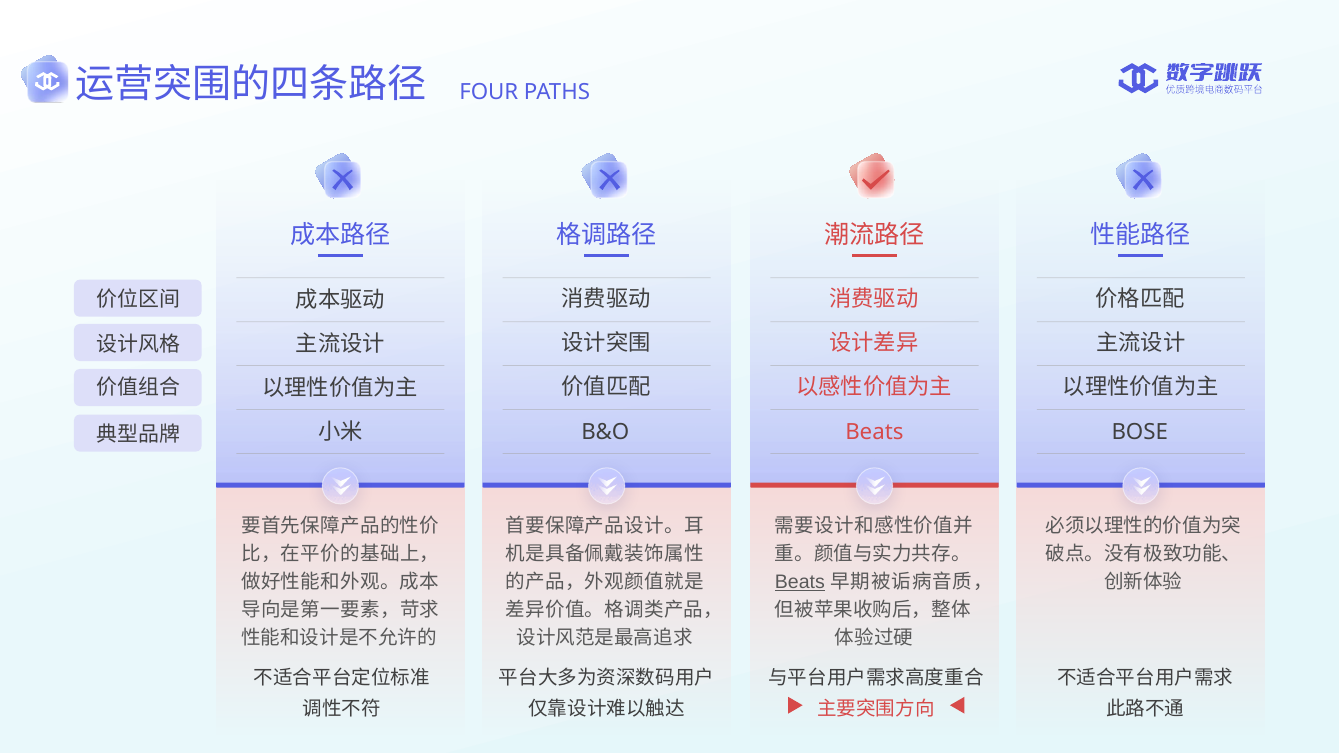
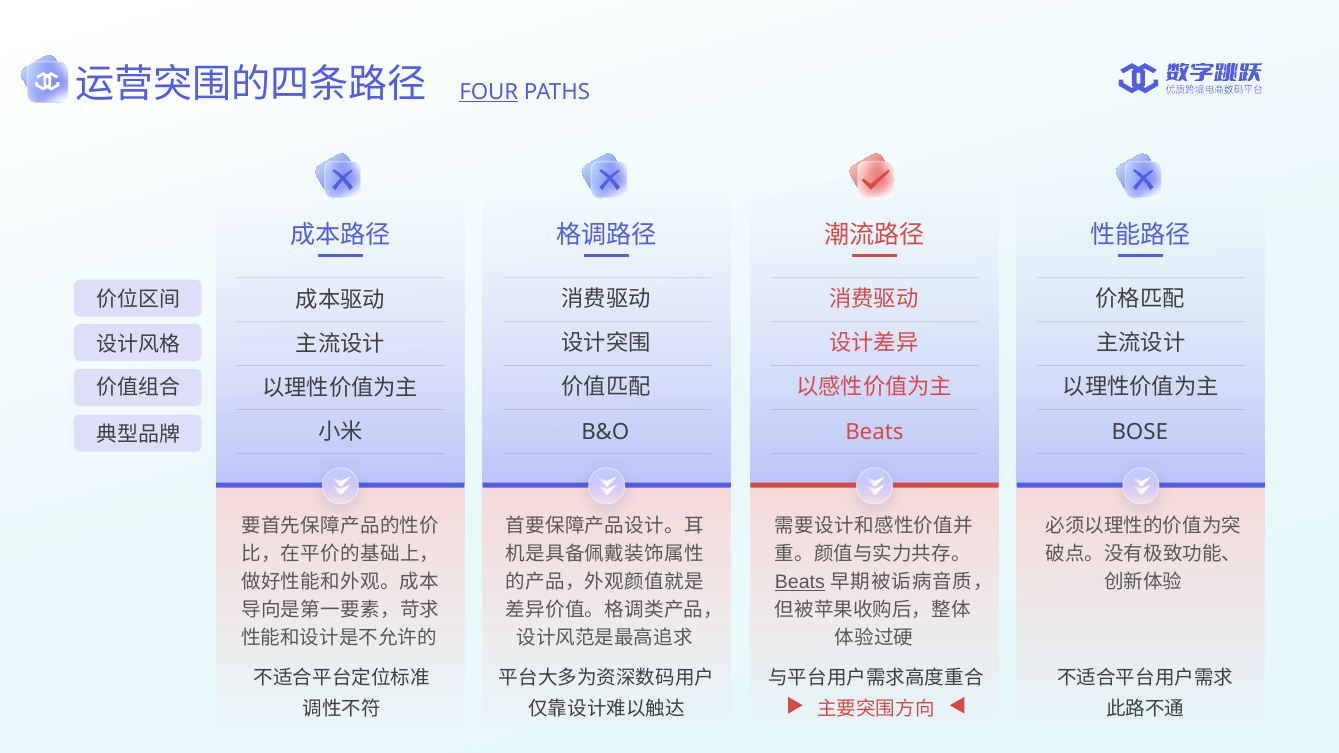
FOUR underline: none -> present (489, 92)
